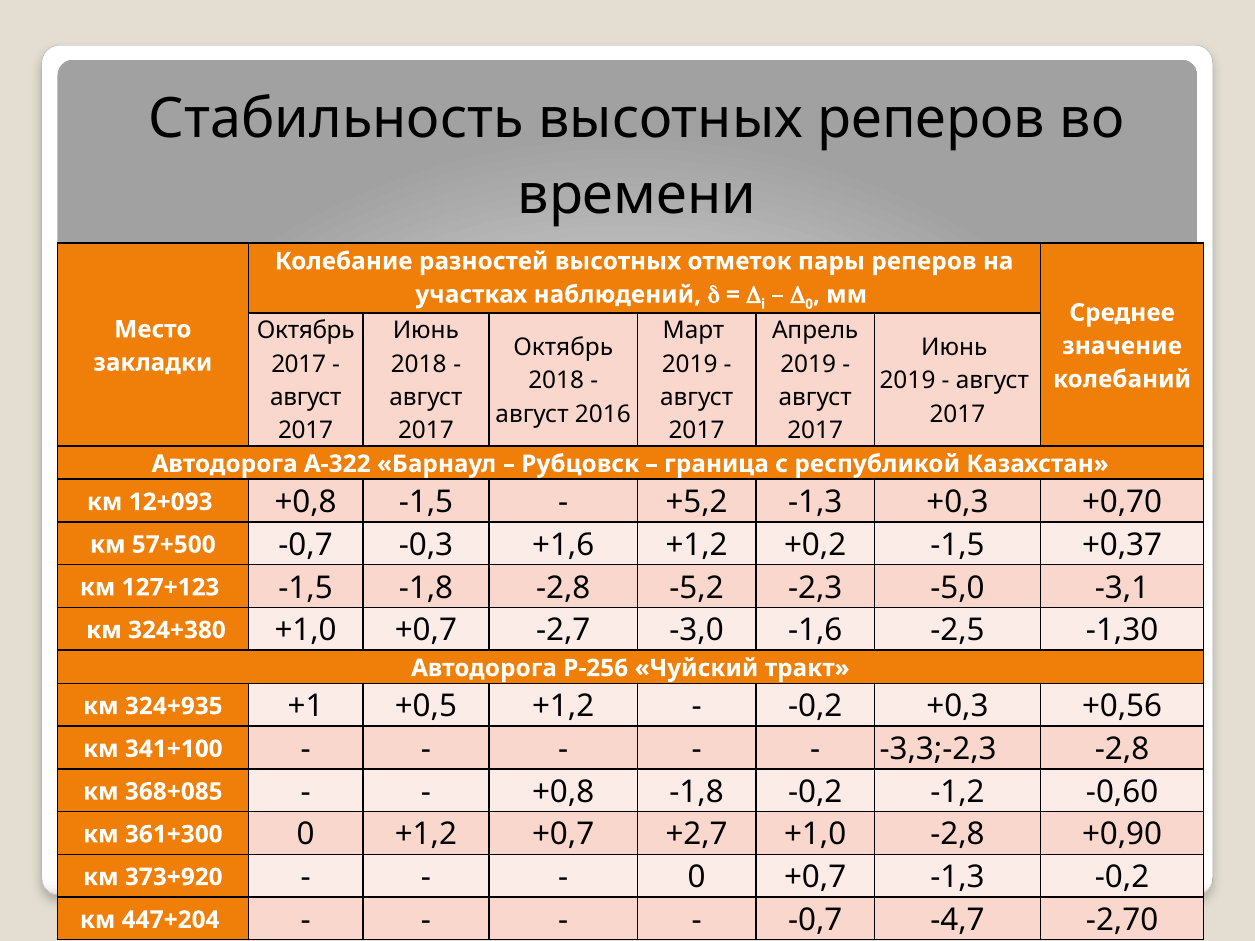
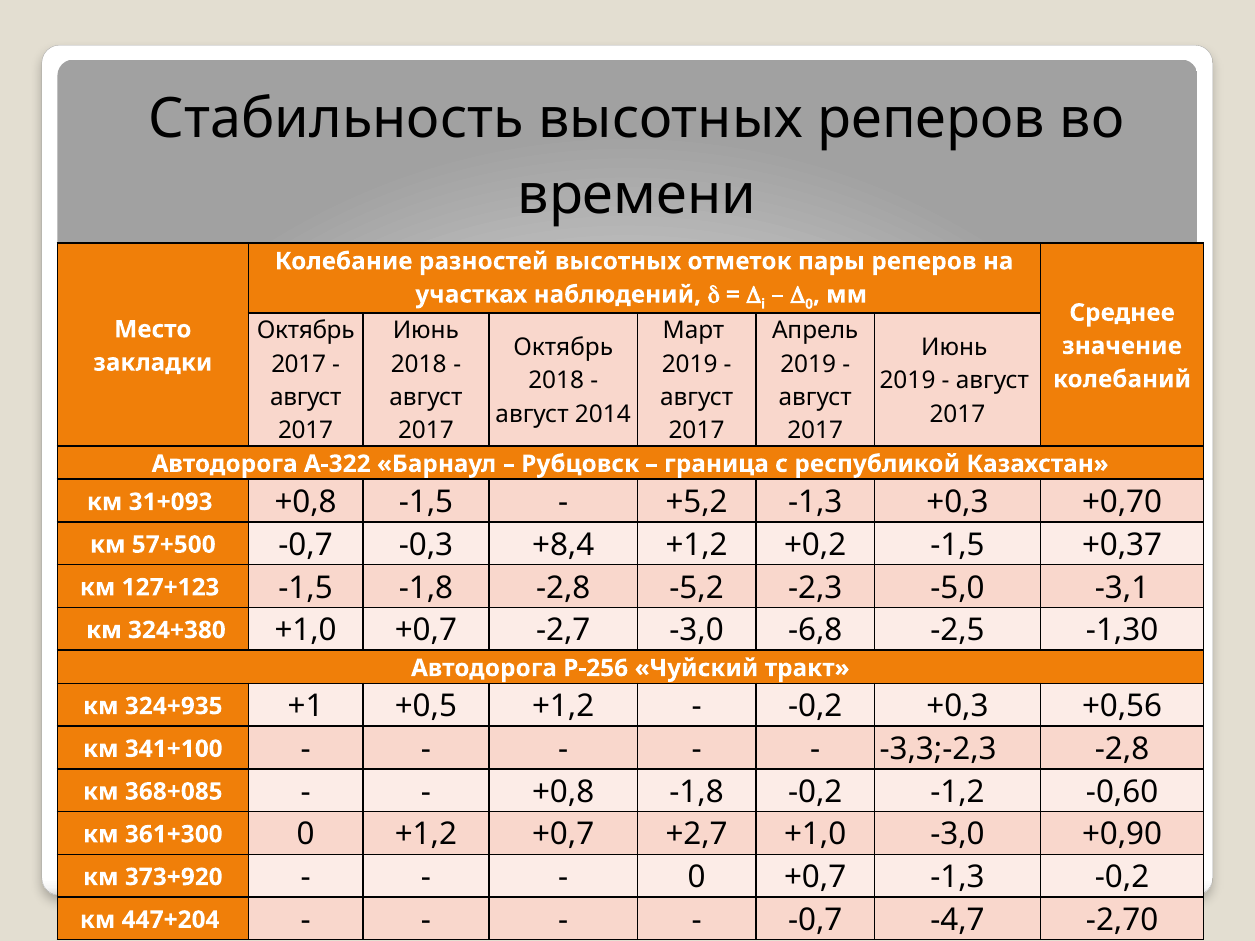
2016: 2016 -> 2014 (603, 414)
12+093: 12+093 -> 31+093 (171, 502)
+1,6: +1,6 -> +8,4 (563, 545)
-1,6: -1,6 -> -6,8 (815, 631)
+1,0 -2,8: -2,8 -> -3,0 (958, 835)
